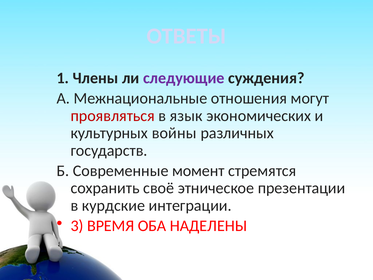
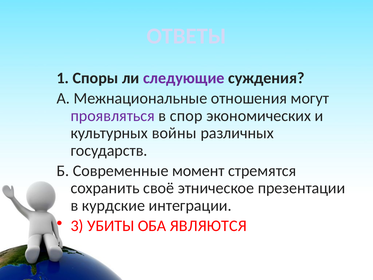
Члены: Члены -> Споры (95, 78)
проявляться colour: red -> purple (113, 116)
язык: язык -> спор (186, 116)
ВРЕМЯ: ВРЕМЯ -> УБИТЫ (111, 226)
НАДЕЛЕНЫ: НАДЕЛЕНЫ -> ЯВЛЯЮТСЯ (208, 226)
